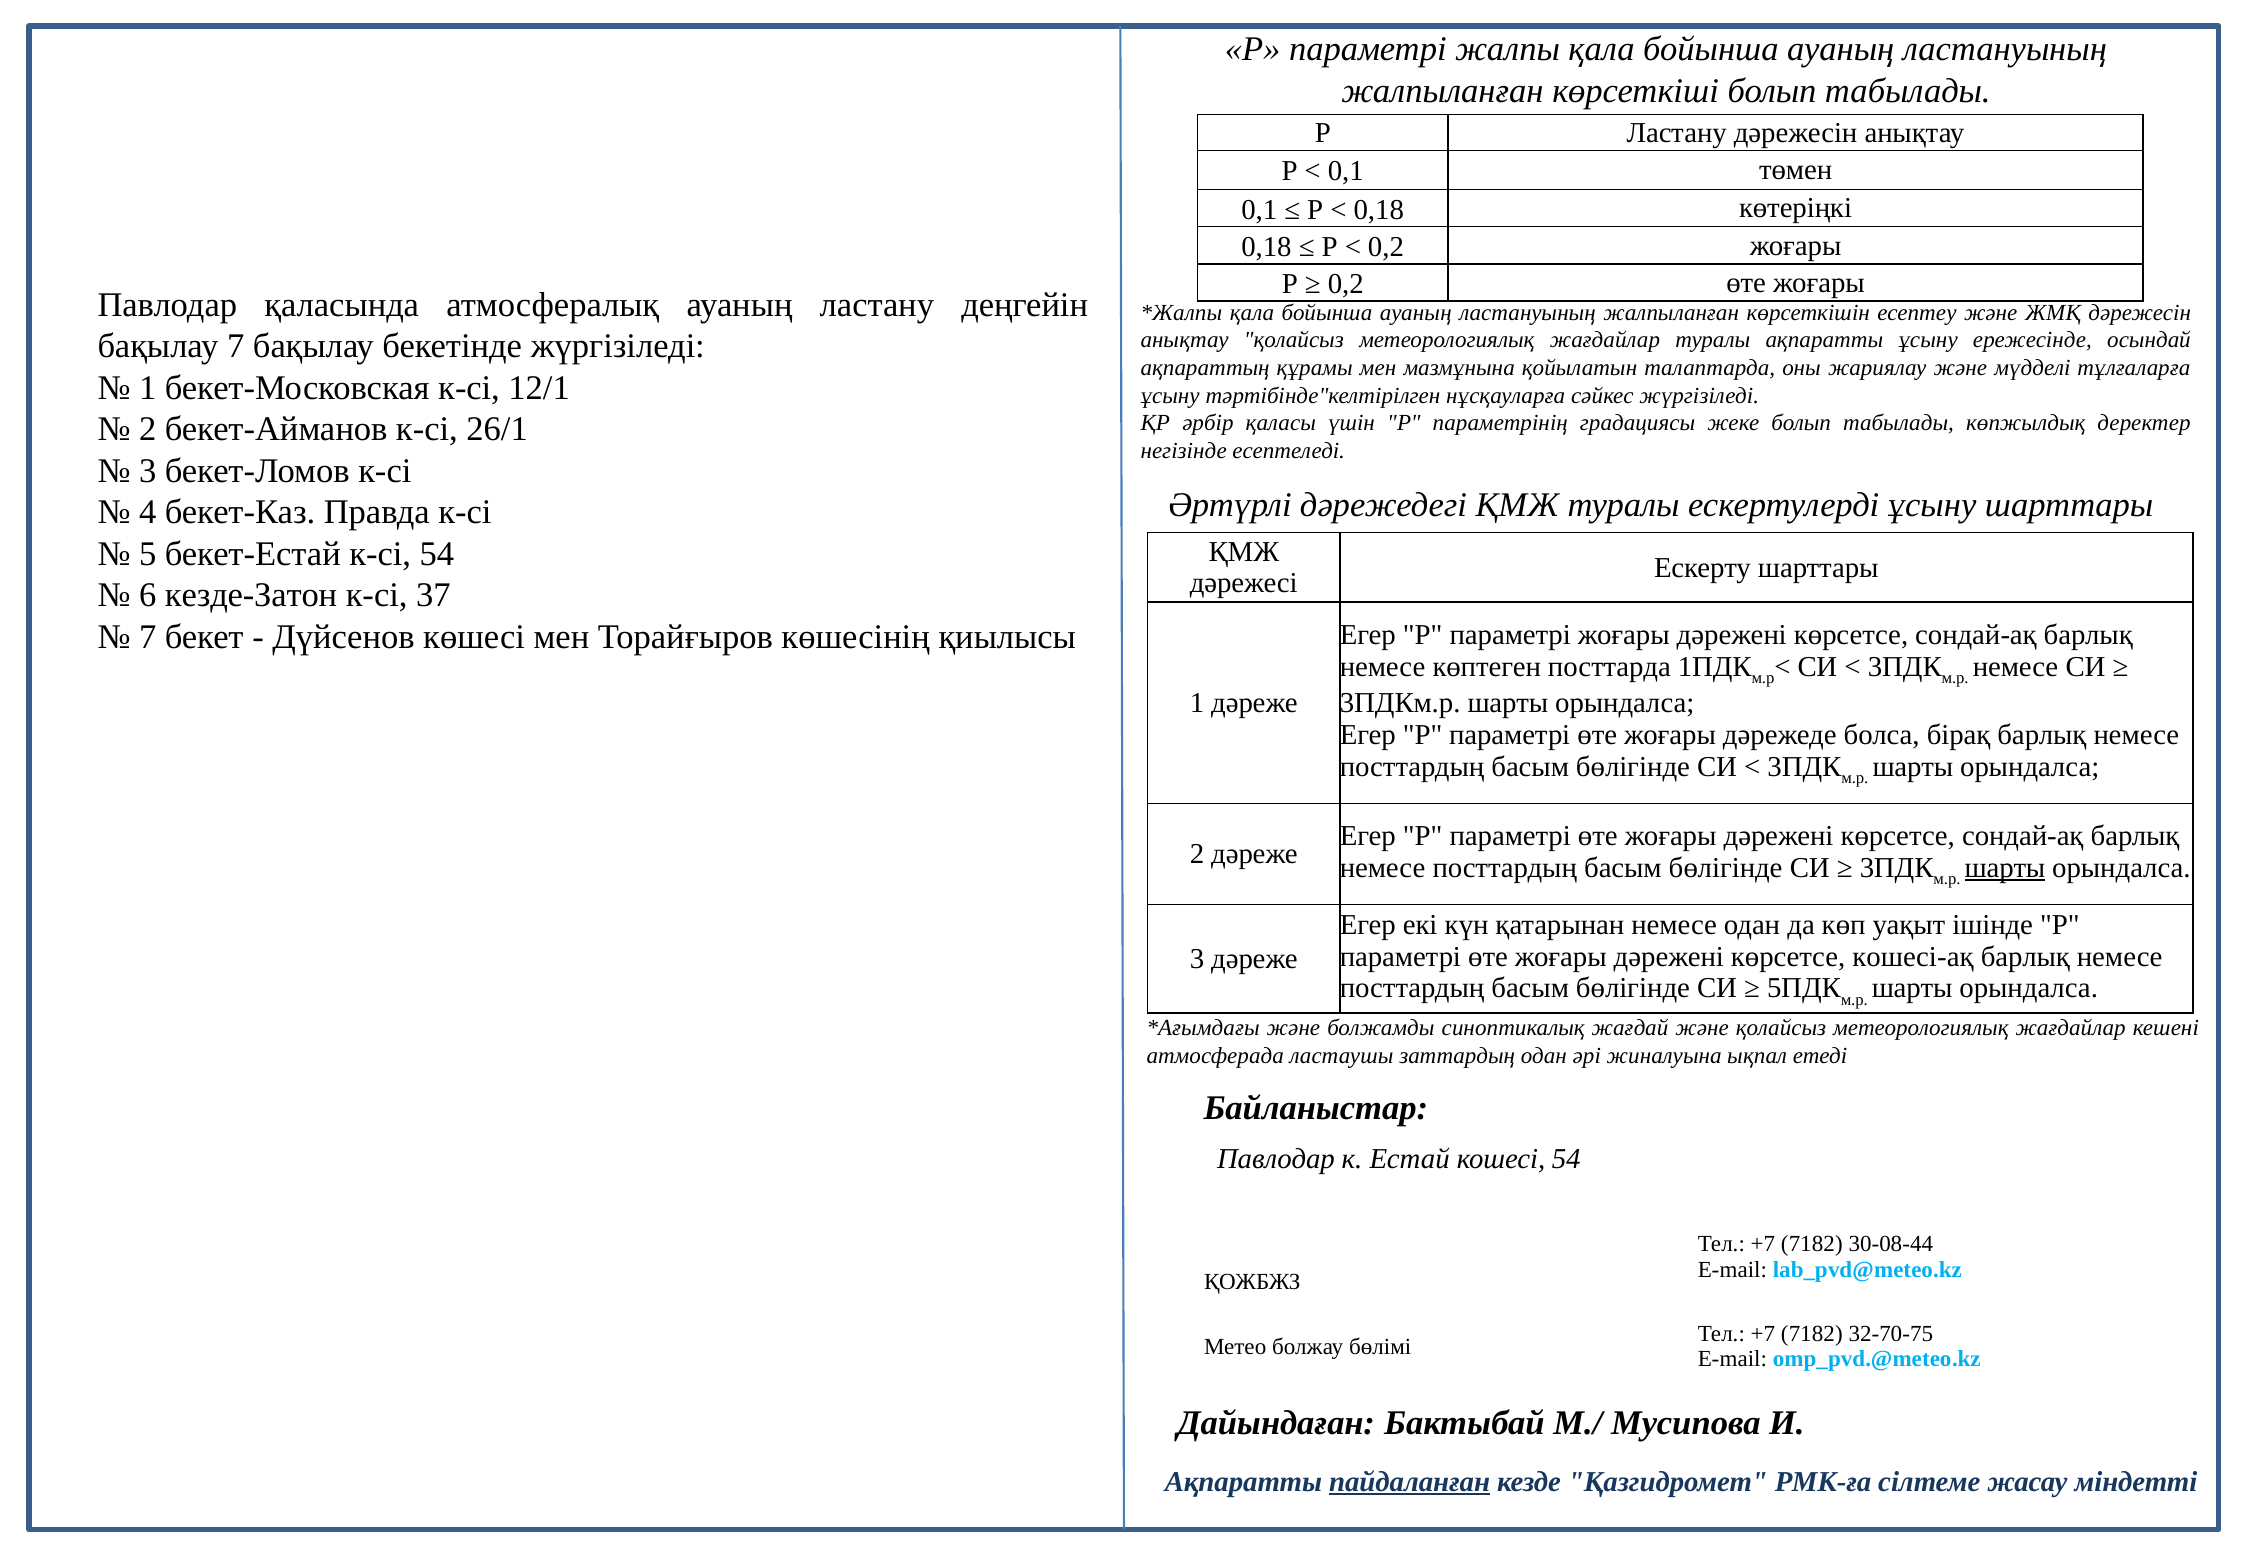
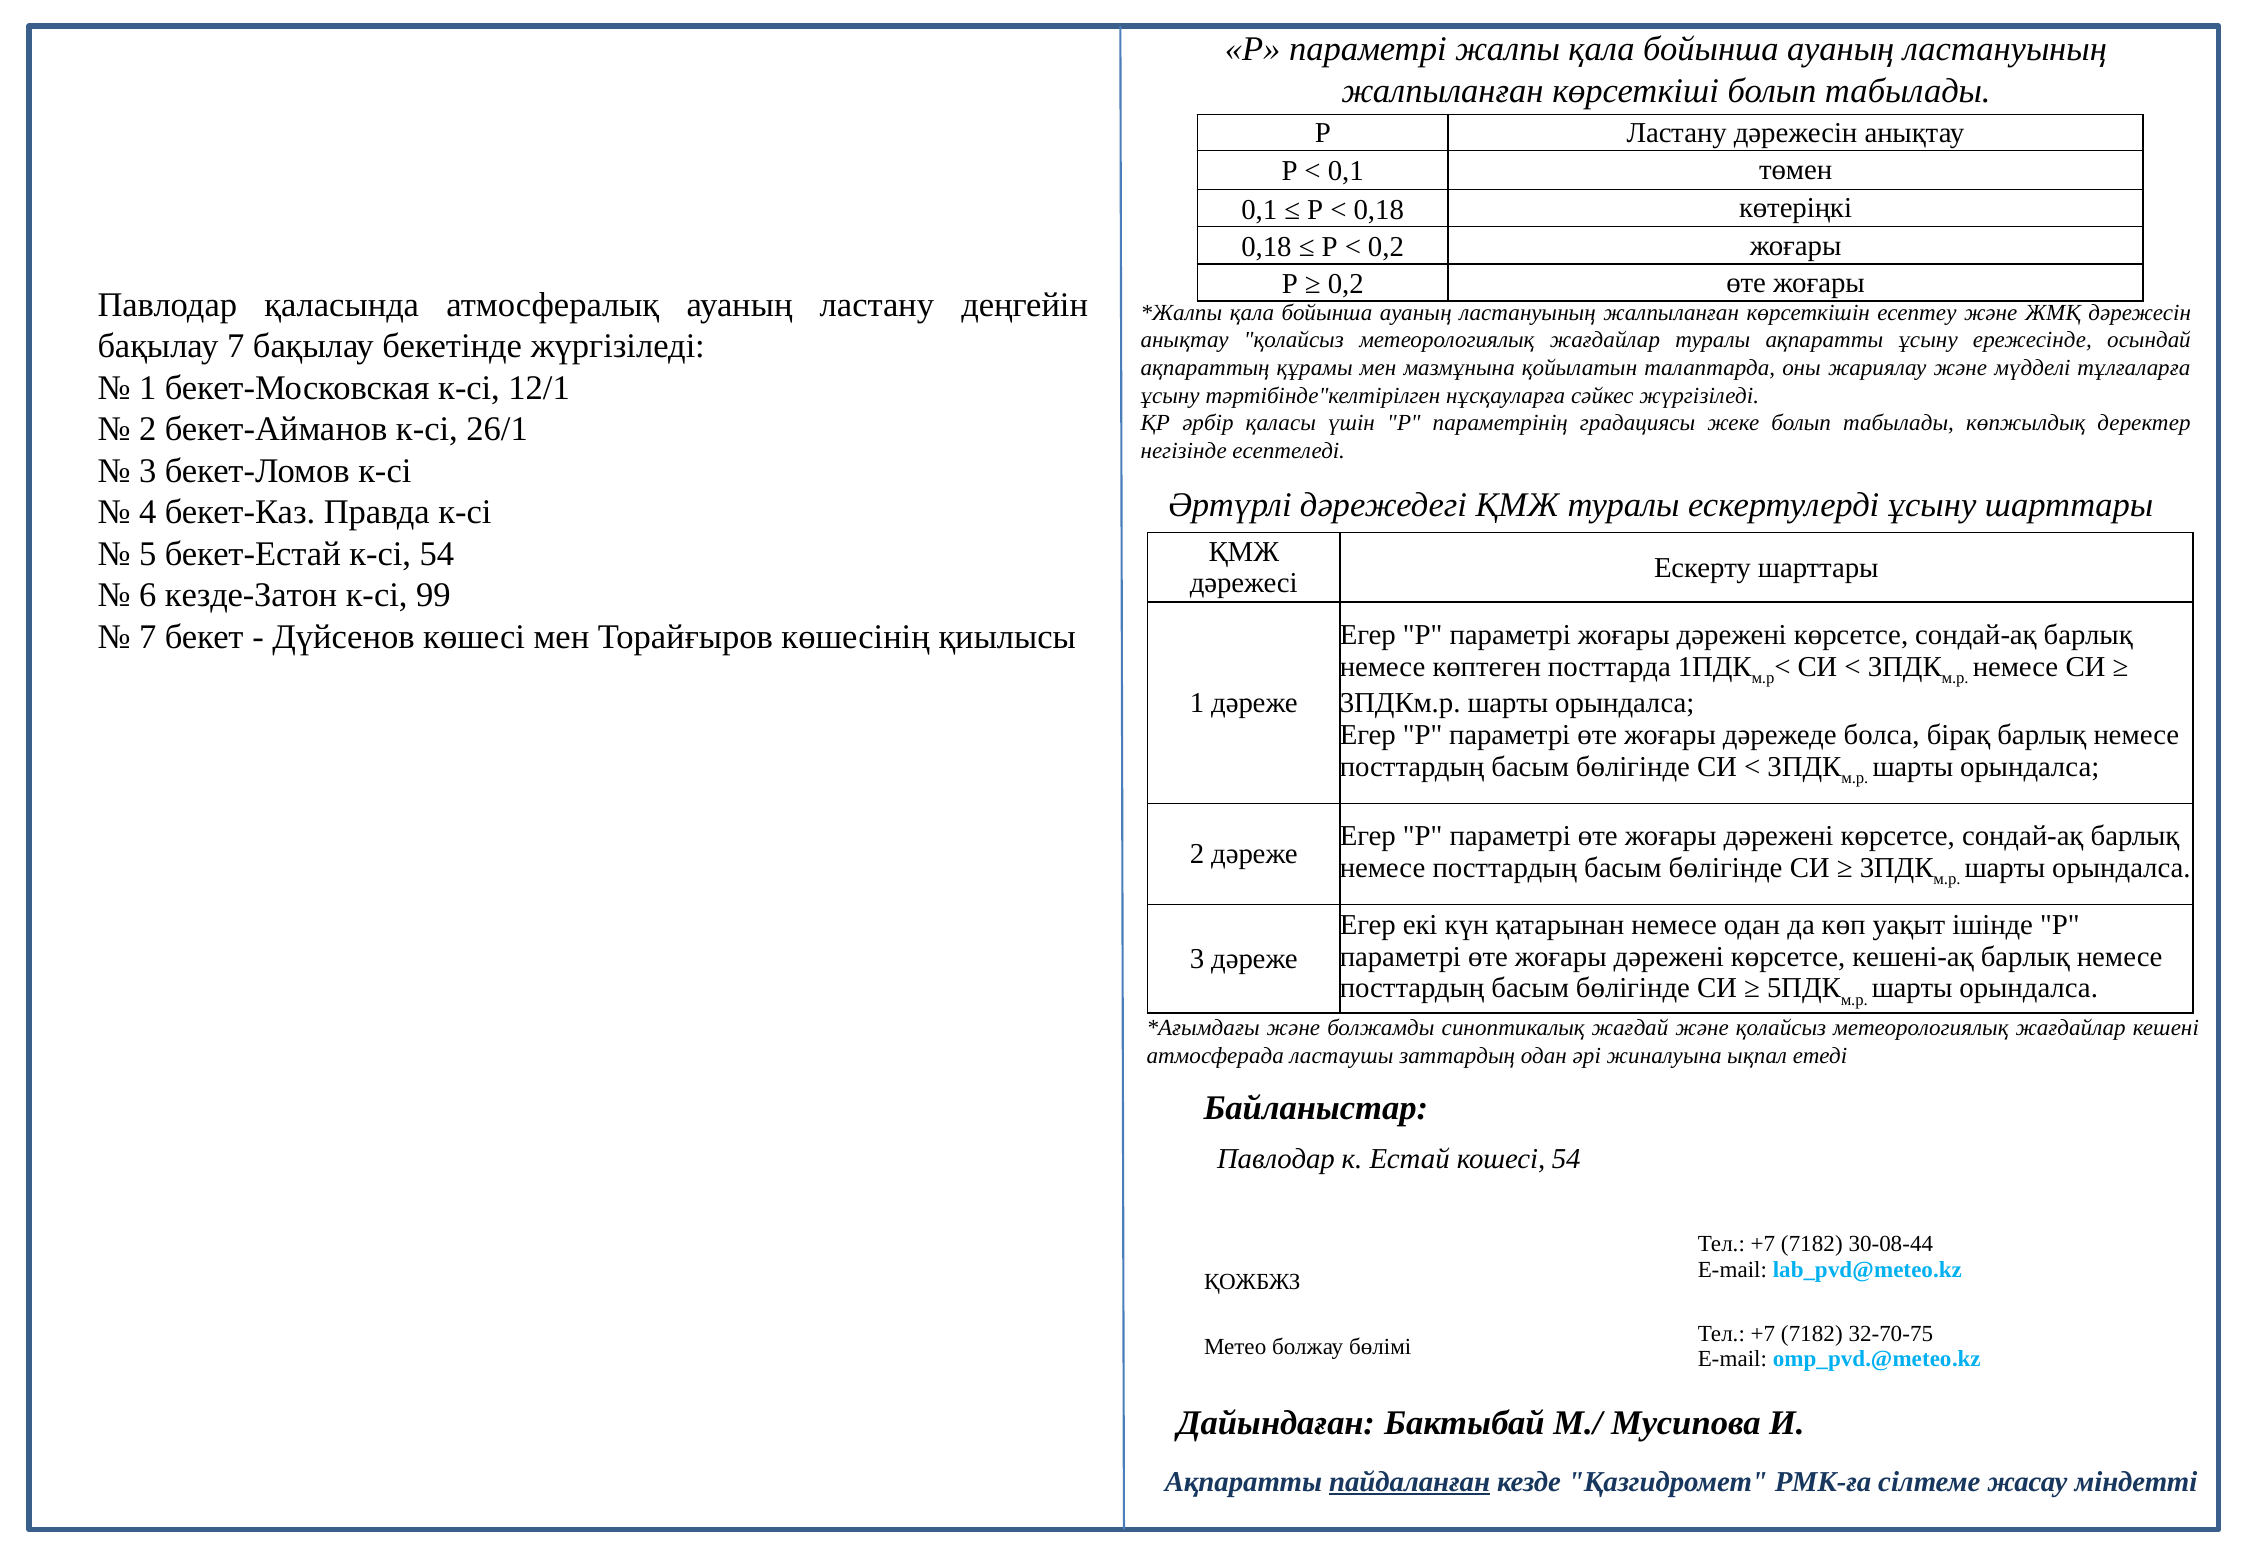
37: 37 -> 99 (433, 595)
шарты underline: present -> none (2005, 868)
кошесi-ақ: кошесi-ақ -> кешені-ақ (1913, 957)
